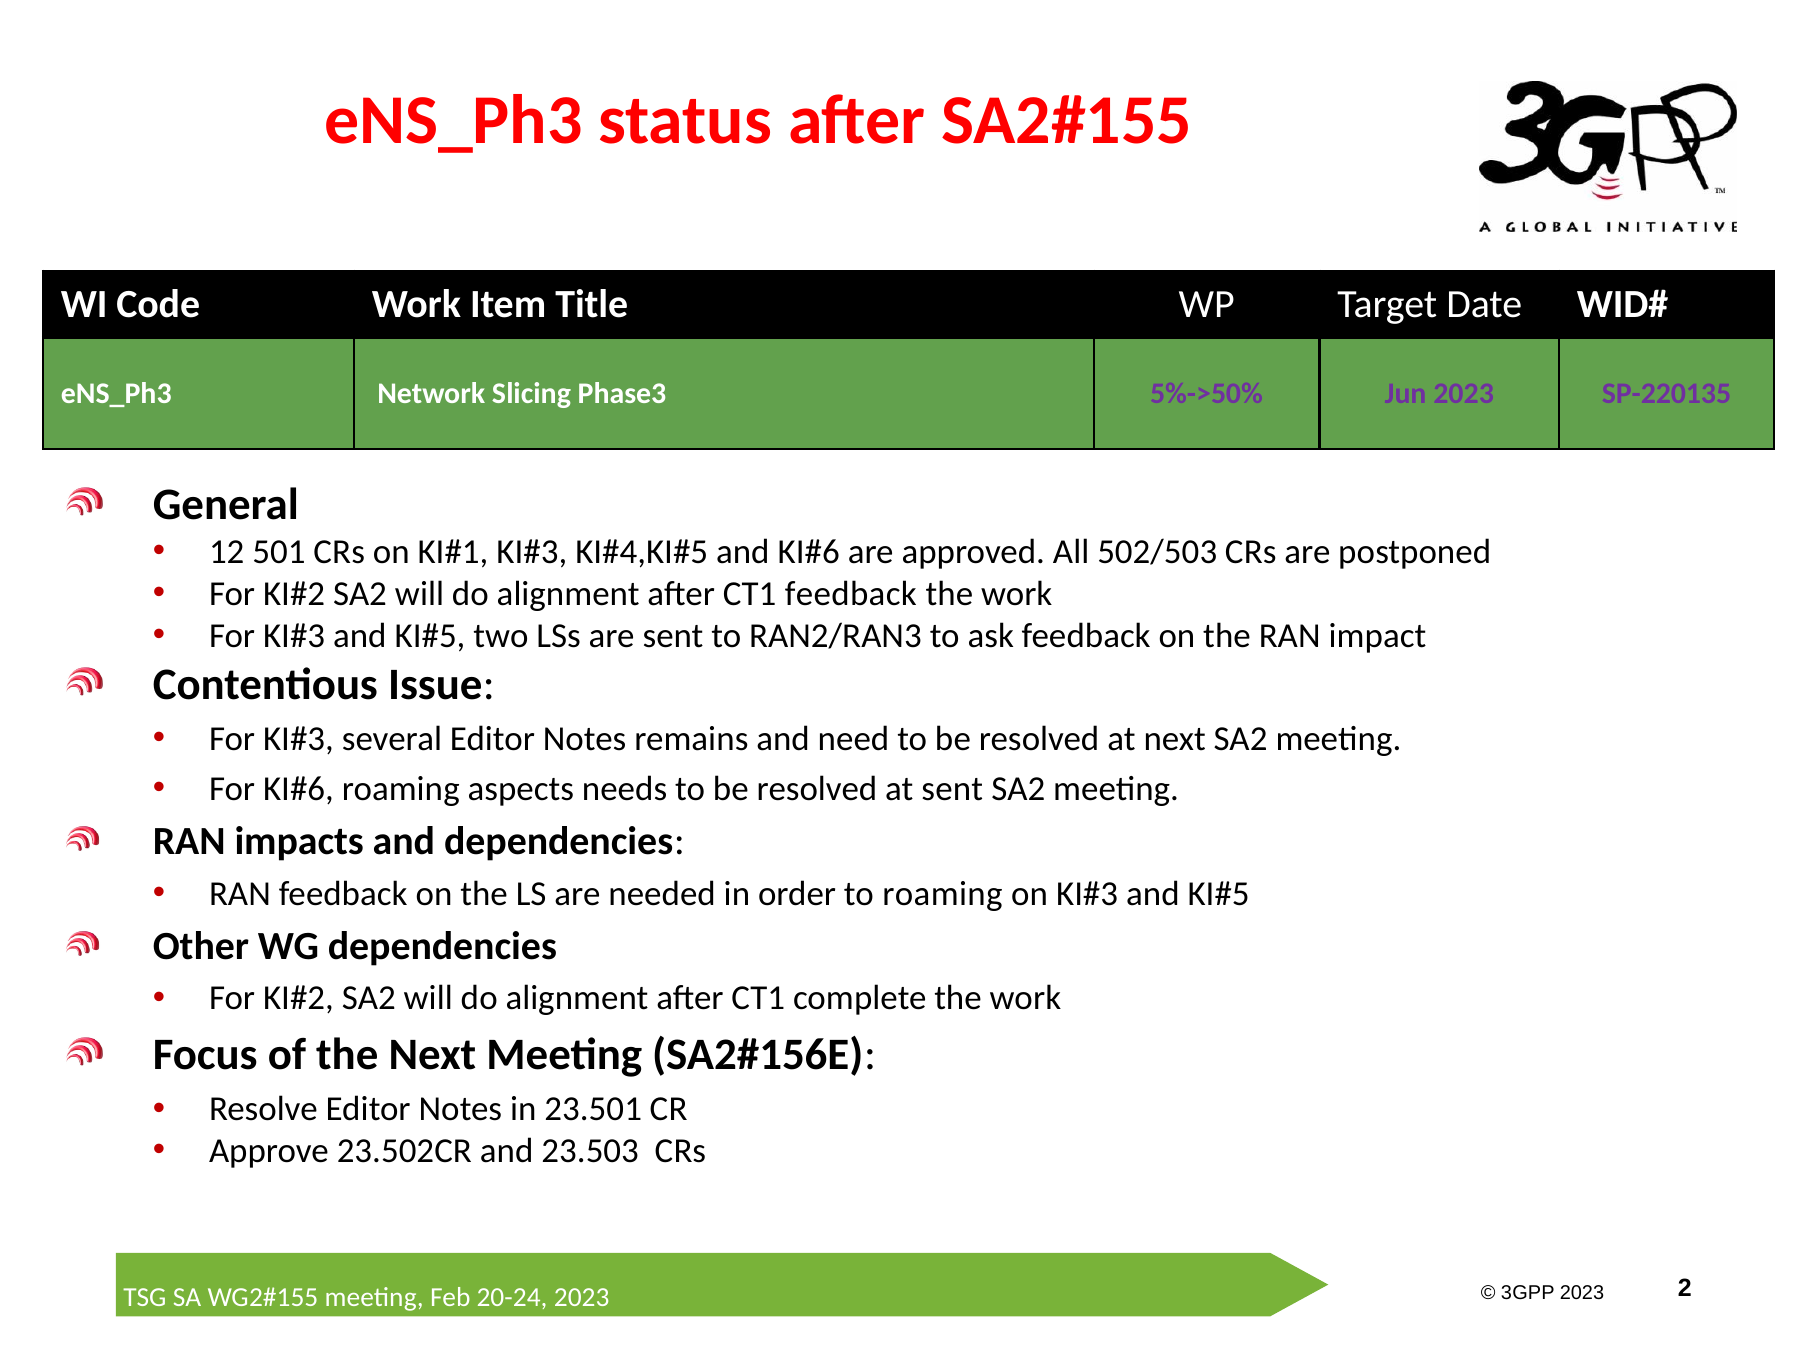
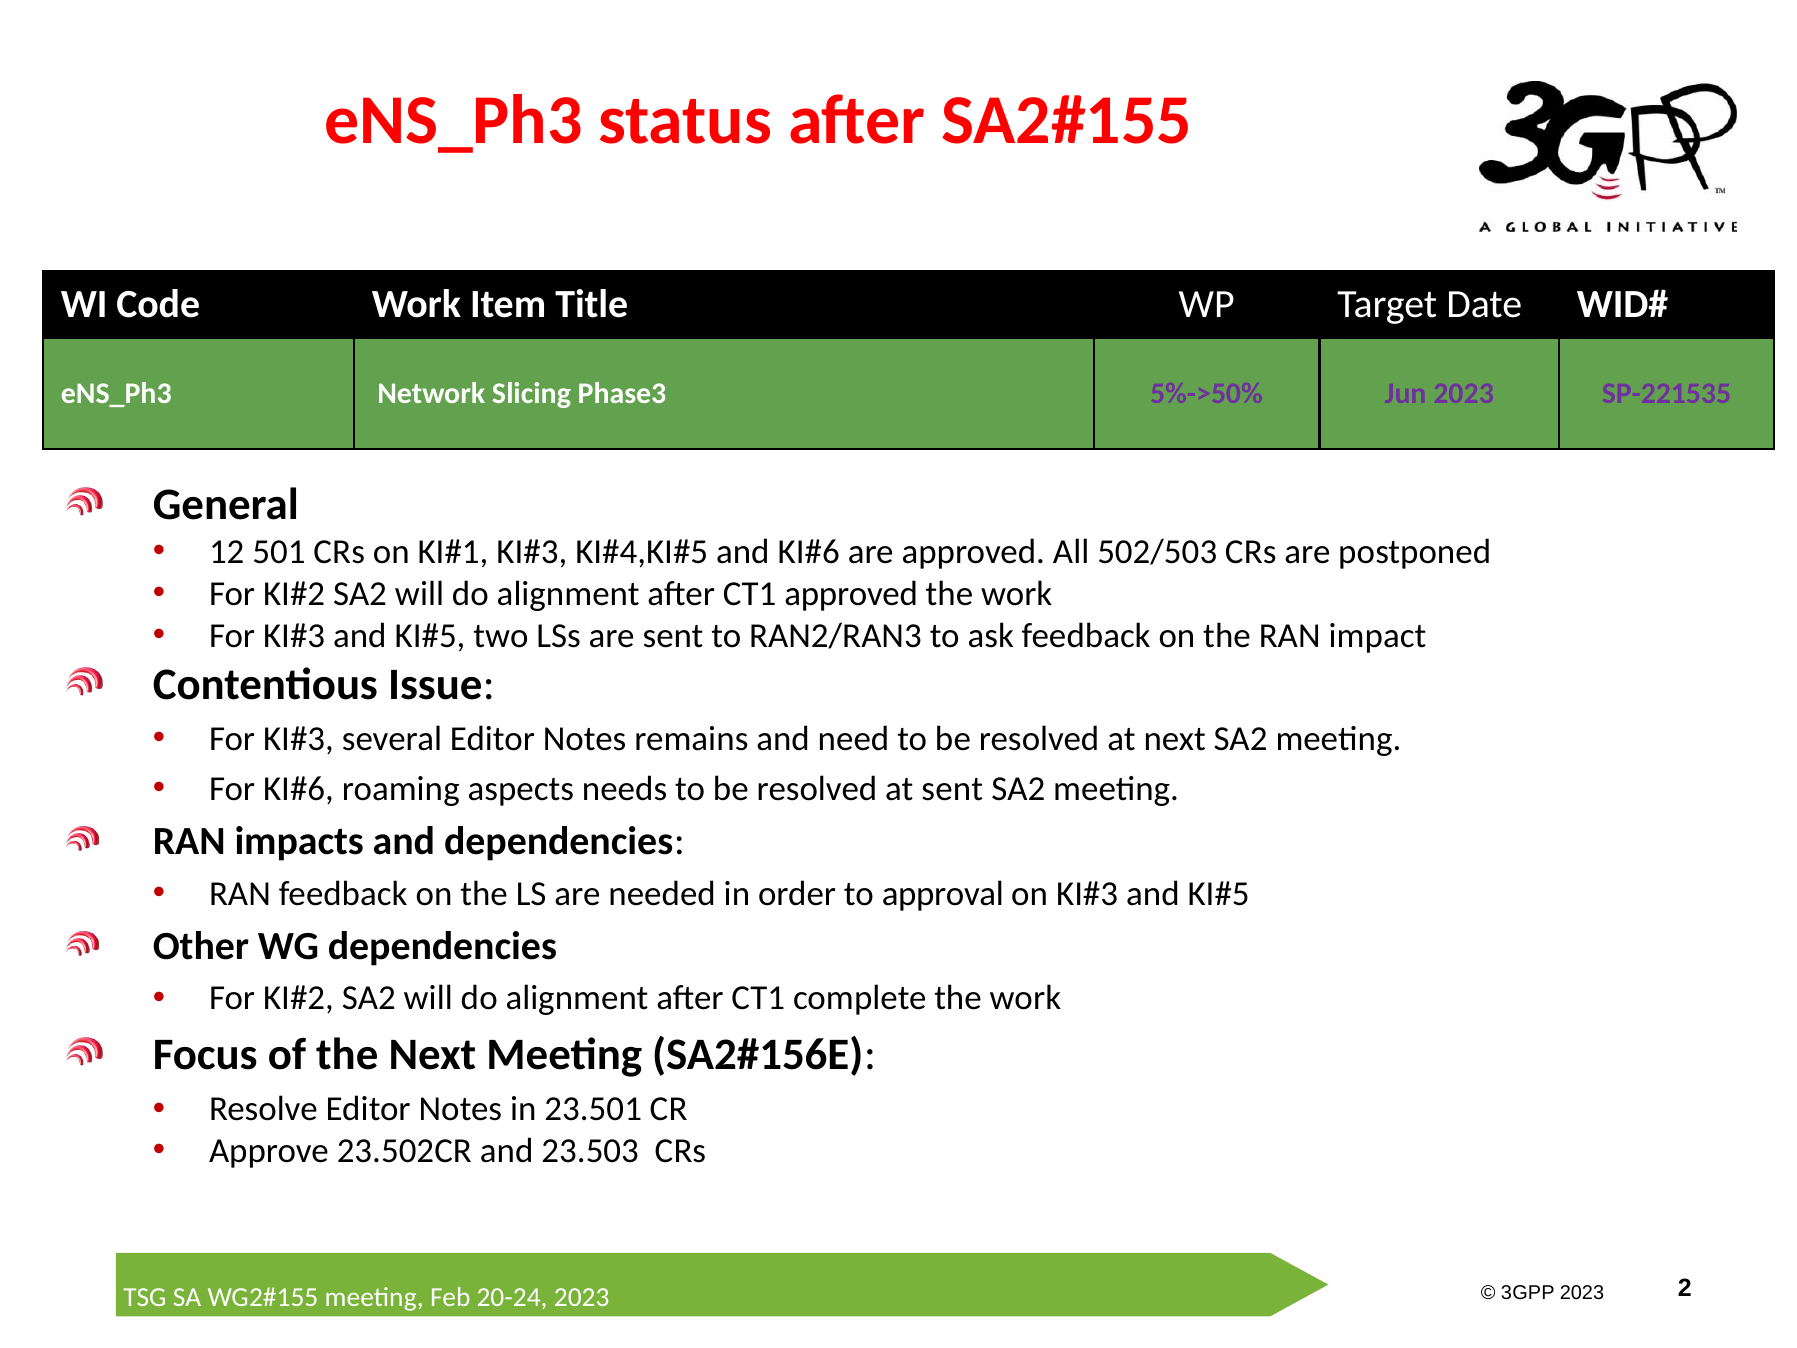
SP-220135: SP-220135 -> SP-221535 (1666, 393)
CT1 feedback: feedback -> approved (851, 594)
to roaming: roaming -> approval (943, 893)
